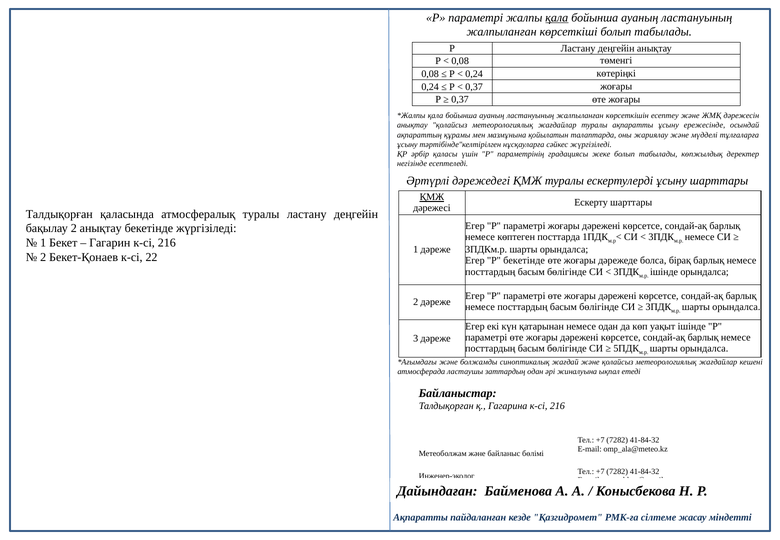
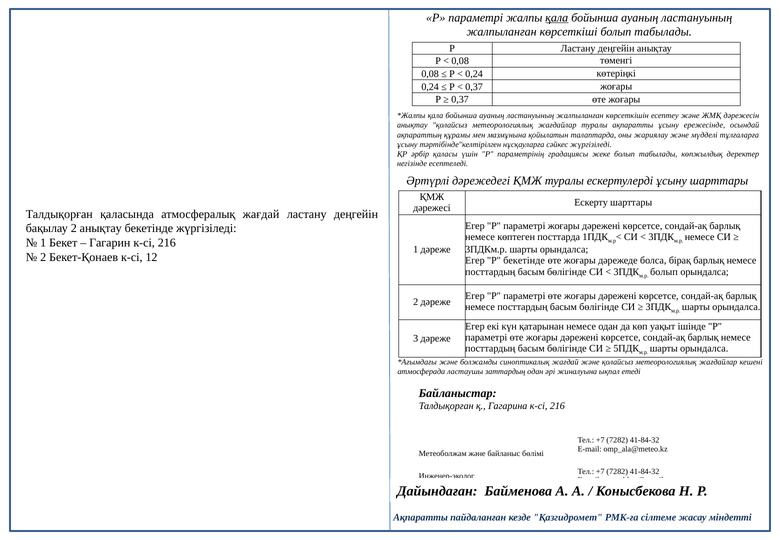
ҚМЖ underline: present -> none (432, 197)
атмосфералық туралы: туралы -> жағдай (261, 214)
22: 22 -> 12 (151, 257)
ішінде: ішінде -> болып (664, 272)
